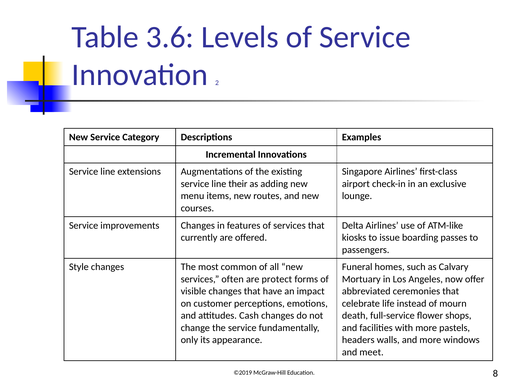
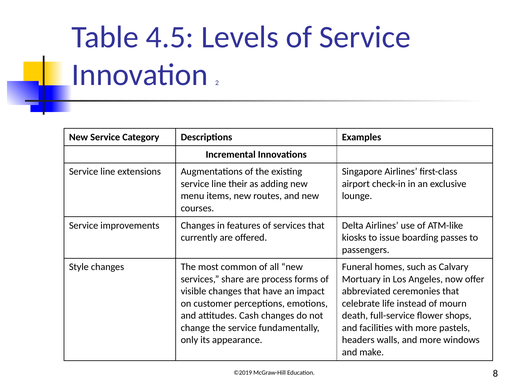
3.6: 3.6 -> 4.5 (170, 37)
often: often -> share (233, 280)
protect: protect -> process (277, 280)
meet: meet -> make (372, 353)
